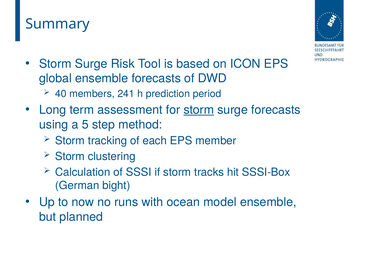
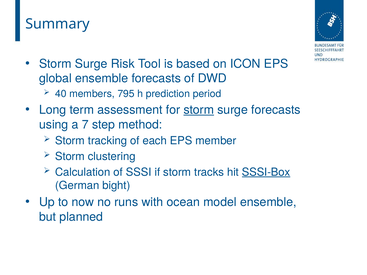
241: 241 -> 795 (126, 94)
5: 5 -> 7 (85, 125)
SSSI-Box underline: none -> present (266, 172)
